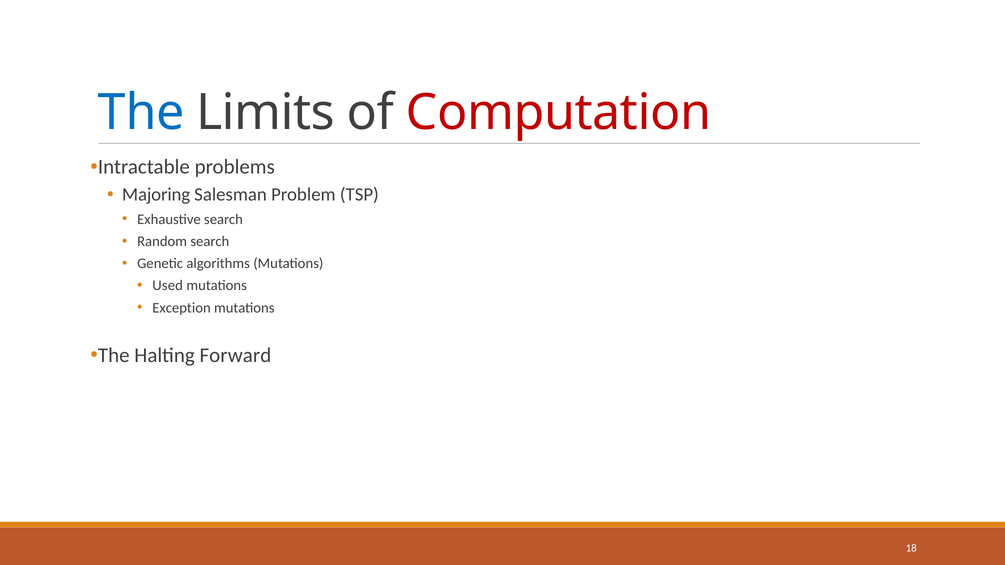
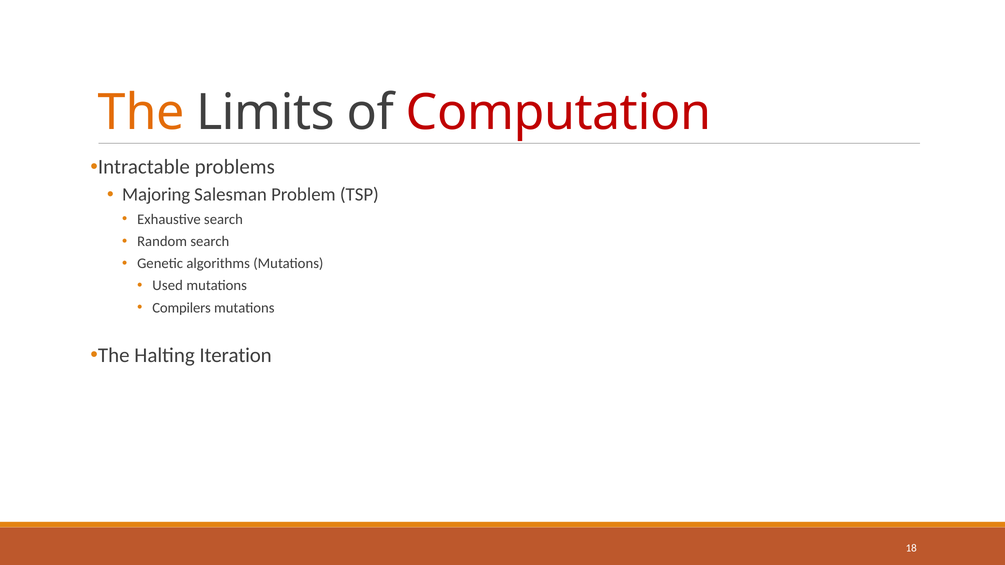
The colour: blue -> orange (141, 113)
Exception: Exception -> Compilers (182, 308)
Forward: Forward -> Iteration (236, 355)
